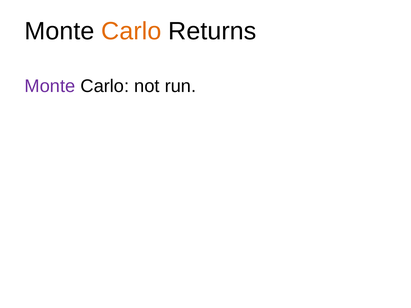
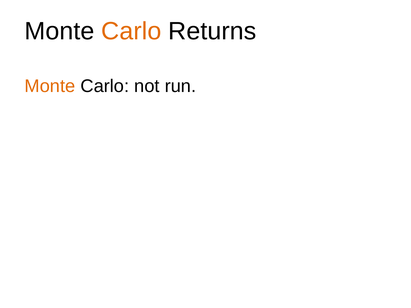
Monte colour: purple -> orange (50, 86)
